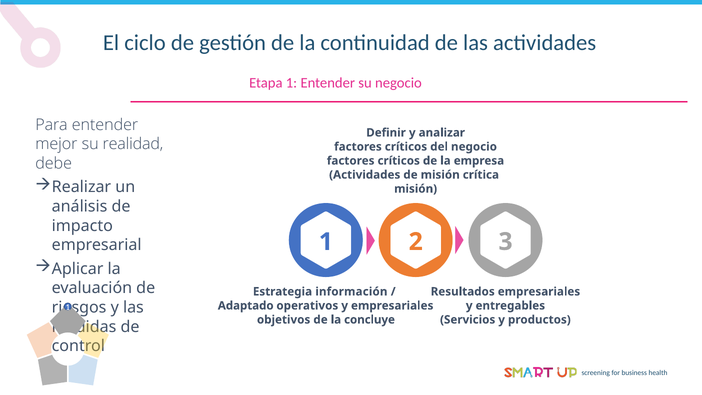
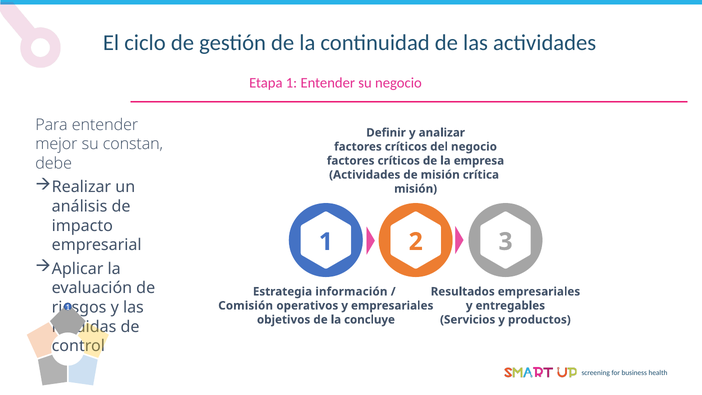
realidad: realidad -> constan (133, 144)
Adaptado: Adaptado -> Comisión (246, 306)
